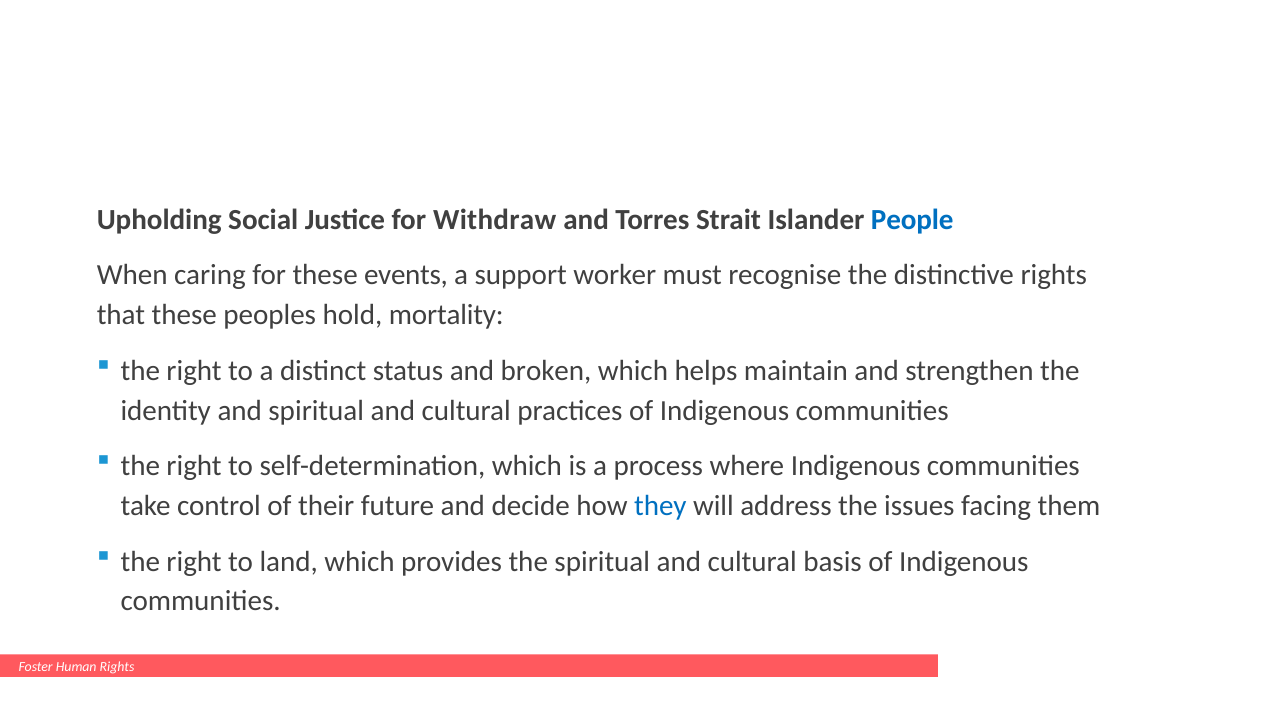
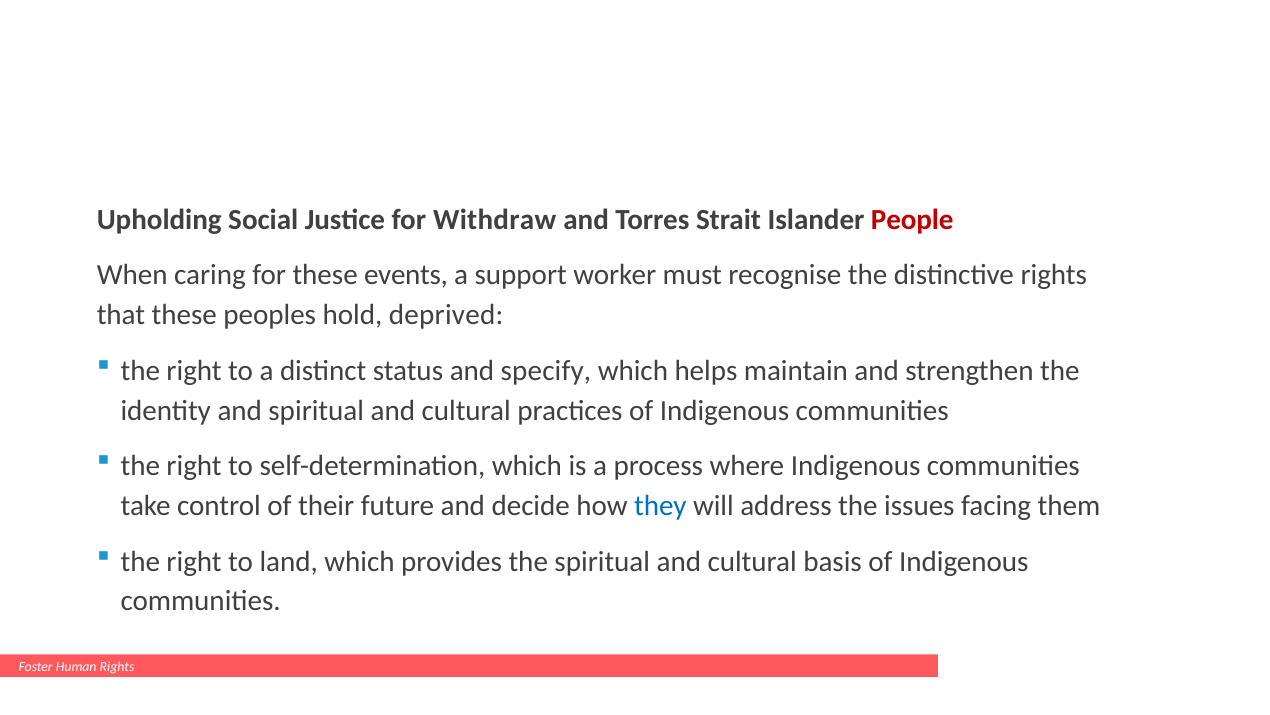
People colour: blue -> red (912, 219)
mortality: mortality -> deprived (446, 315)
broken: broken -> specify (546, 370)
